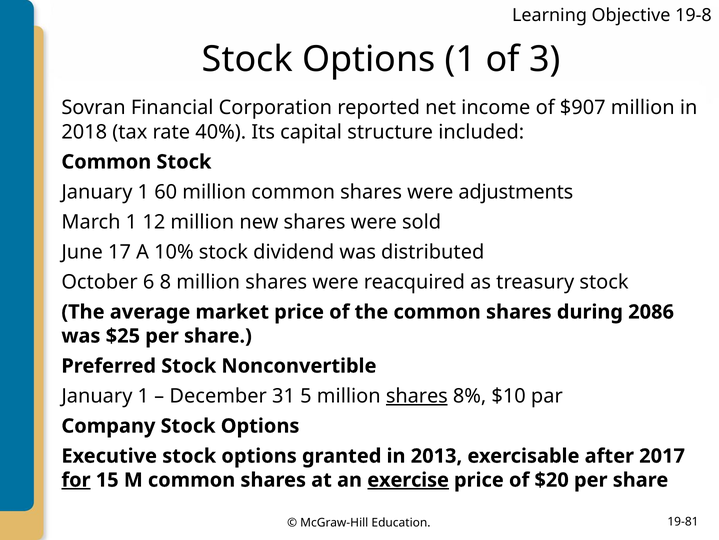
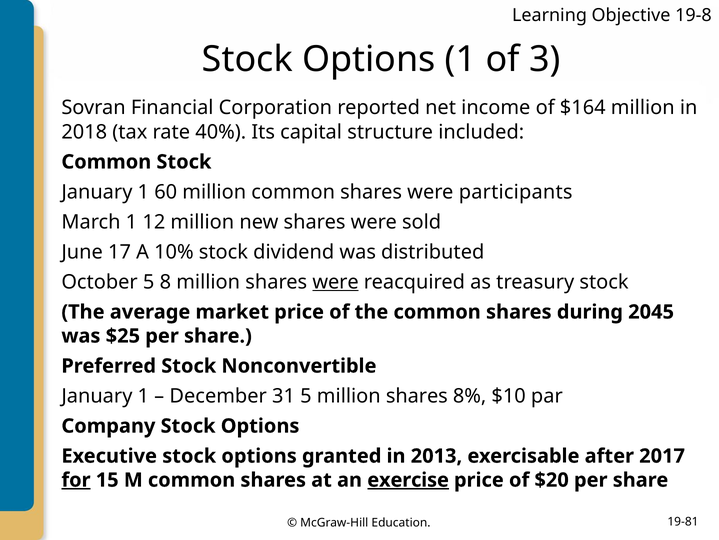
$907: $907 -> $164 (583, 108)
adjustments: adjustments -> participants (516, 192)
October 6: 6 -> 5 (149, 282)
were underline: none -> present (336, 282)
2086: 2086 -> 2045 (651, 312)
shares underline: present -> none (417, 396)
